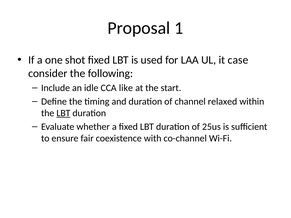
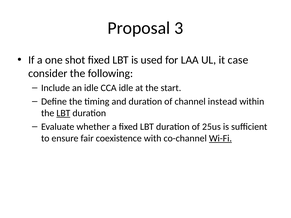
1: 1 -> 3 (179, 28)
CCA like: like -> idle (126, 88)
relaxed: relaxed -> instead (222, 102)
Wi-Fi underline: none -> present (220, 138)
